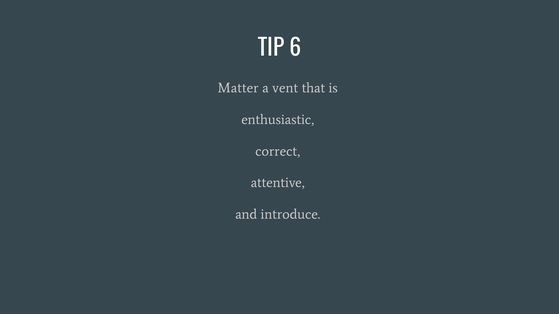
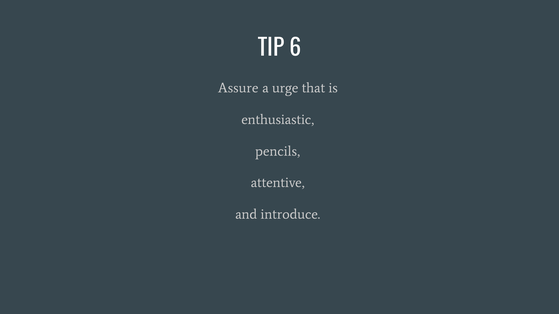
Matter: Matter -> Assure (238, 88)
vent: vent -> urge (285, 88)
correct: correct -> pencils (278, 151)
